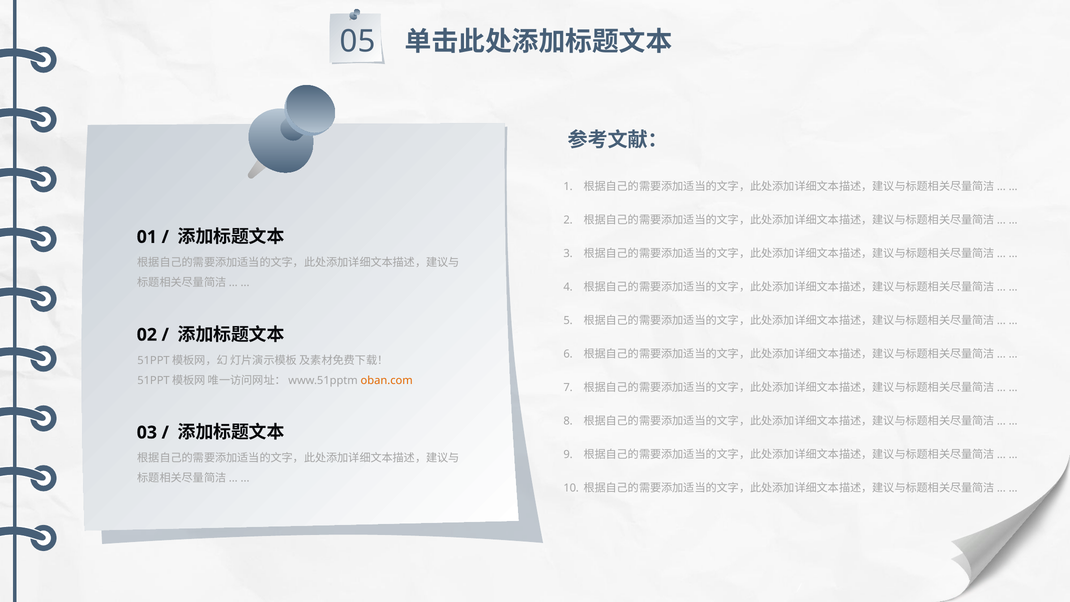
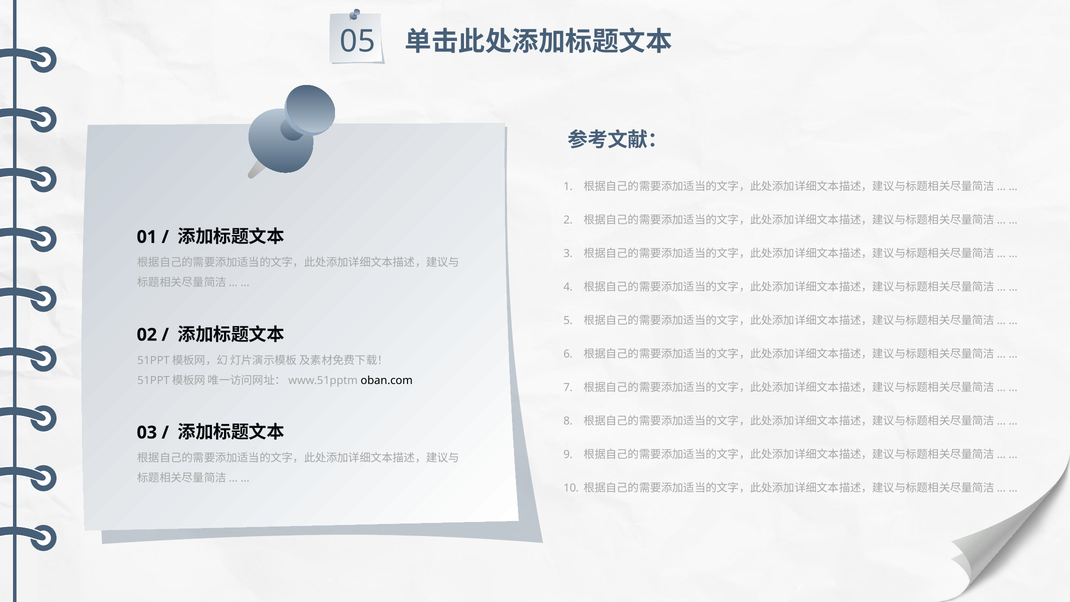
oban.com colour: orange -> black (387, 380)
